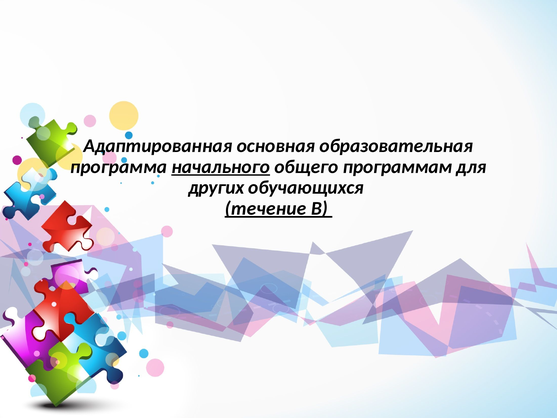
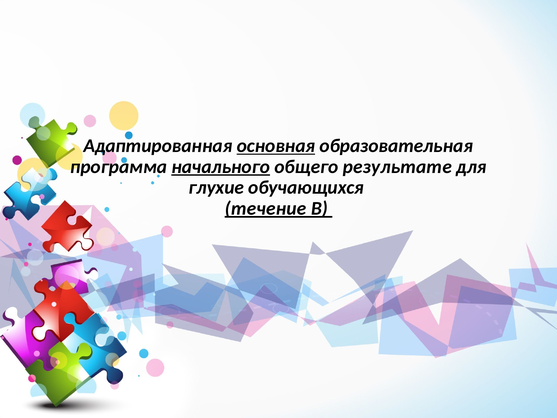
основная underline: none -> present (276, 146)
программам: программам -> результате (397, 167)
других: других -> глухие (216, 187)
